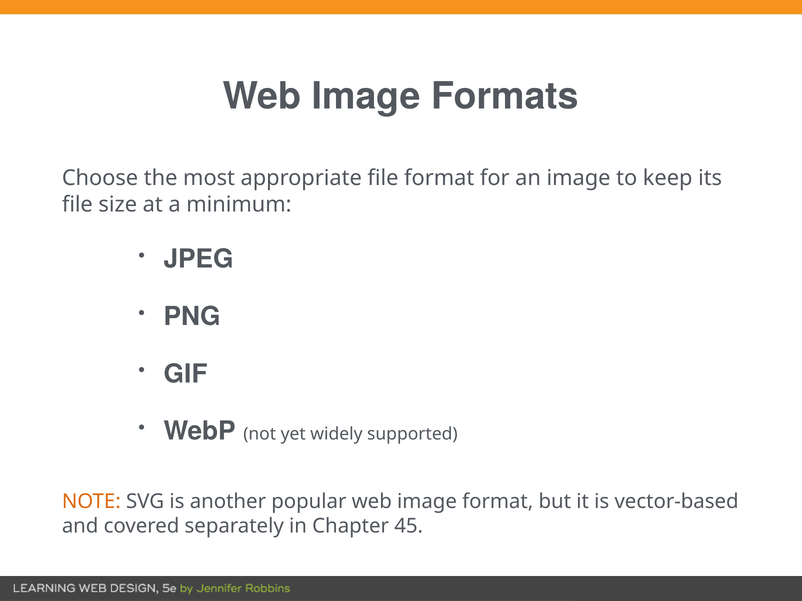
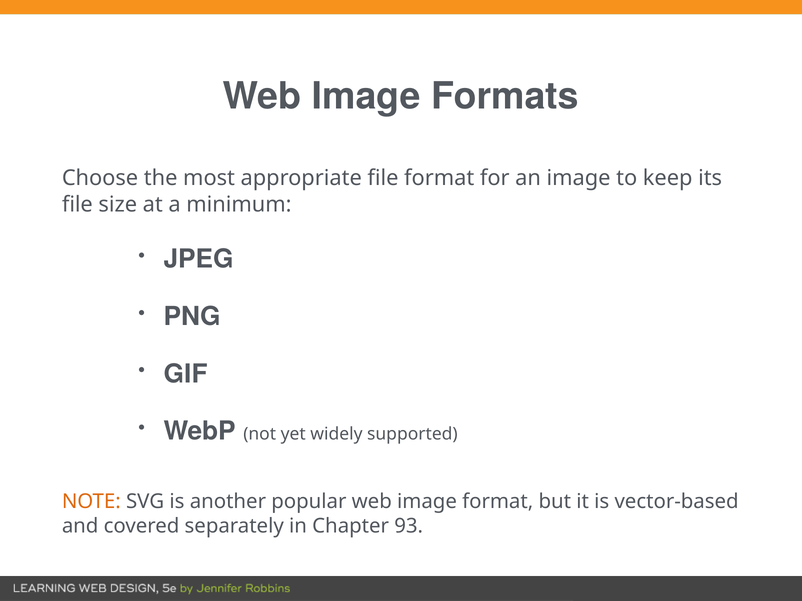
45: 45 -> 93 (409, 527)
